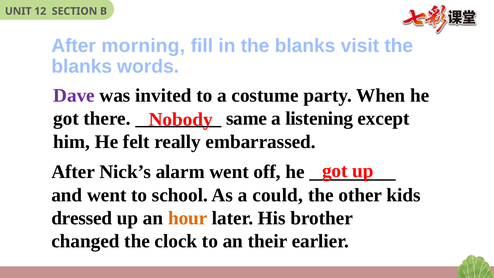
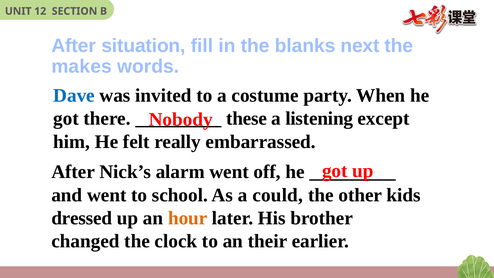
morning: morning -> situation (143, 46)
visit: visit -> next (360, 46)
blanks: blanks -> makes (82, 67)
Dave colour: purple -> blue (74, 96)
same: same -> these (247, 119)
